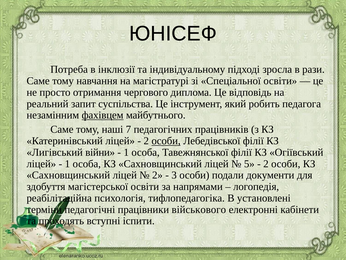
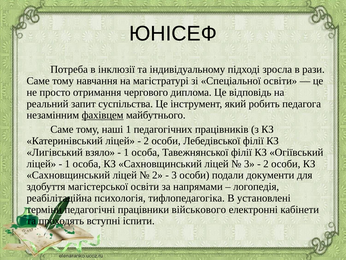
наші 7: 7 -> 1 (128, 129)
особи underline: present -> none (166, 141)
війни: війни -> взяло (100, 152)
5: 5 -> 3 (249, 163)
